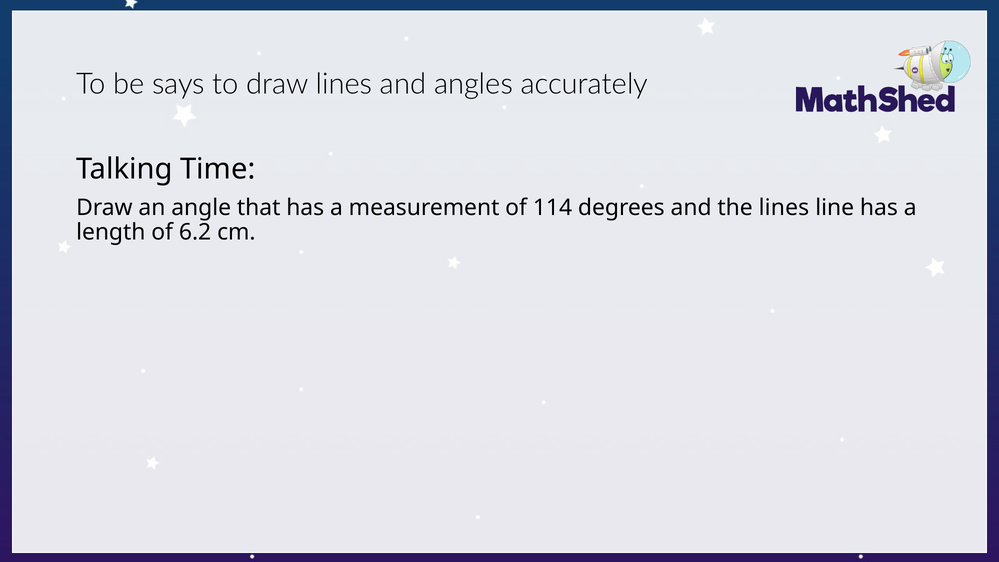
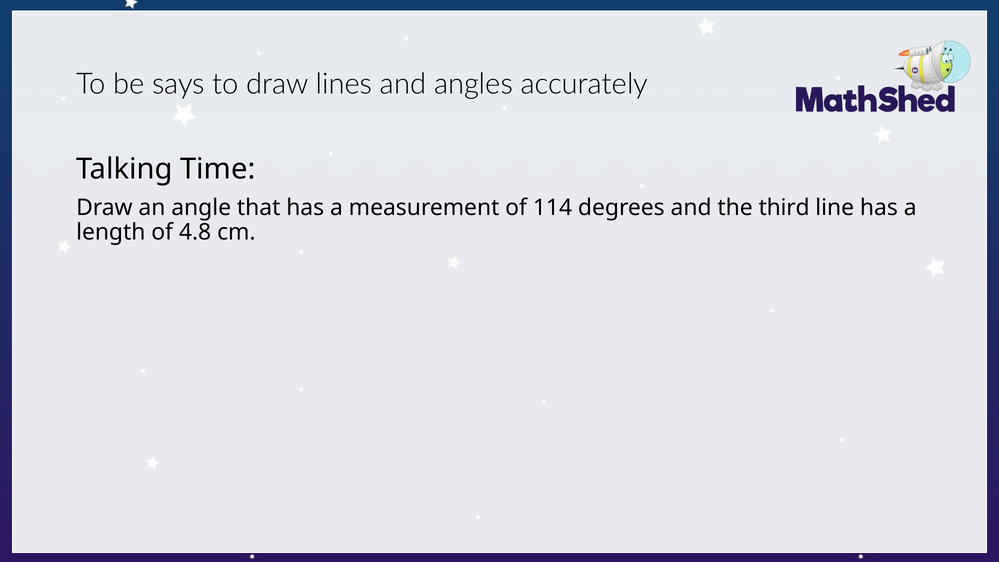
the lines: lines -> third (784, 207)
6.2: 6.2 -> 4.8 (195, 232)
